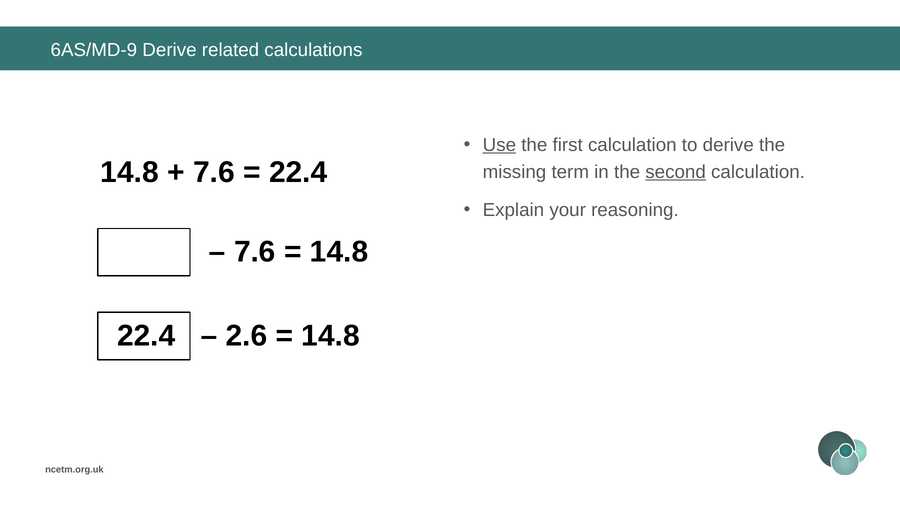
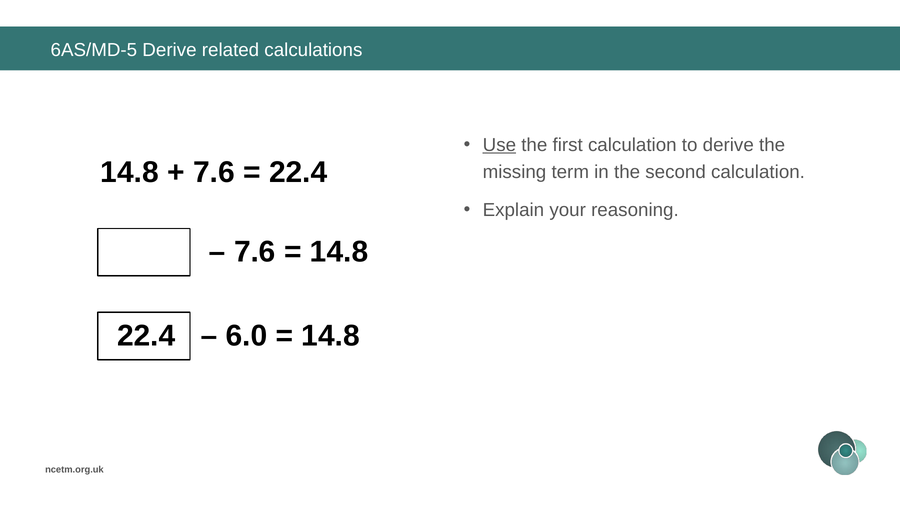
6AS/MD-9: 6AS/MD-9 -> 6AS/MD-5 (94, 50)
second underline: present -> none (676, 172)
2.6: 2.6 -> 6.0 (246, 336)
